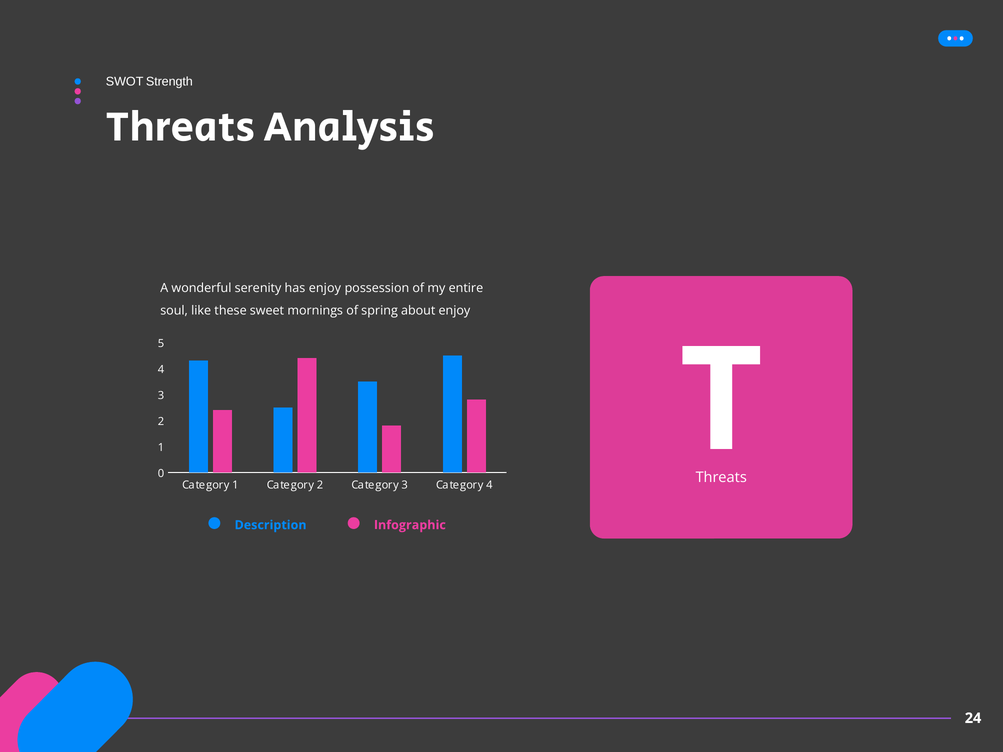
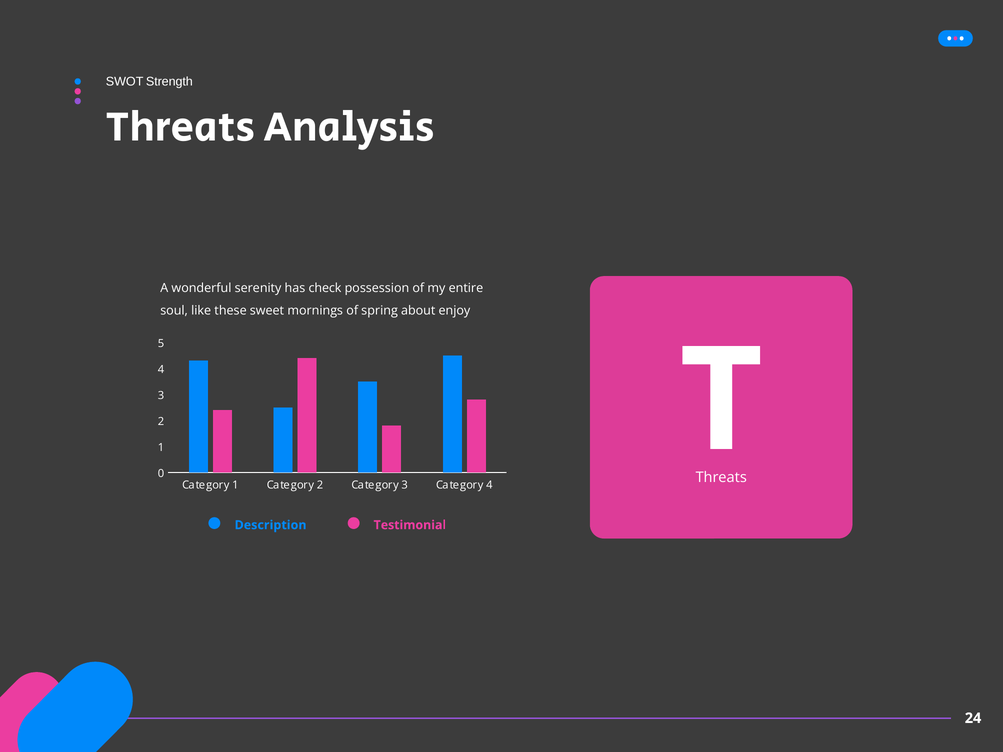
has enjoy: enjoy -> check (325, 288)
Infographic: Infographic -> Testimonial (410, 525)
